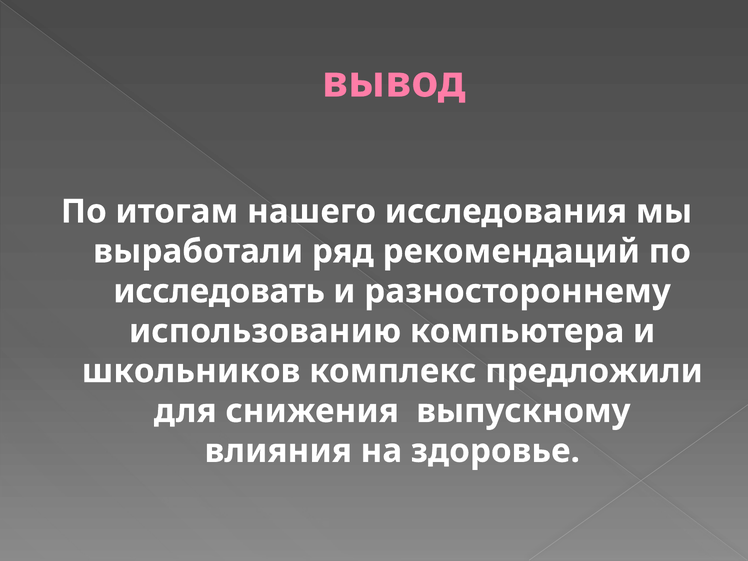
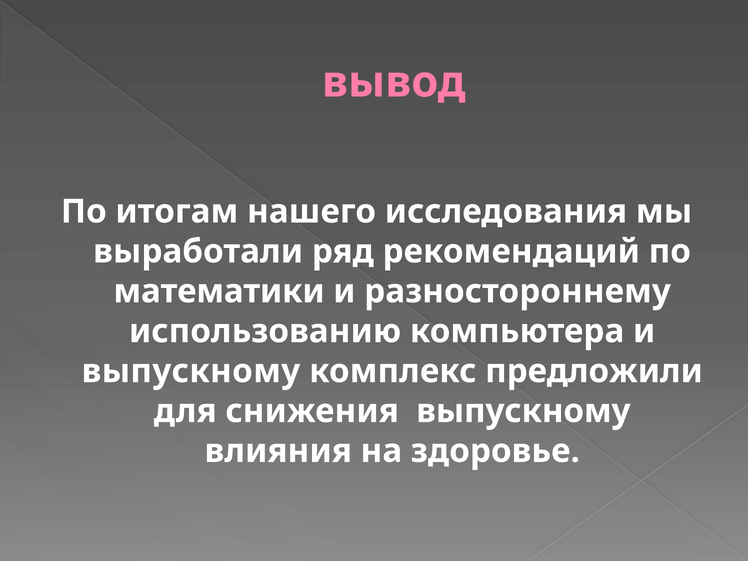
исследовать: исследовать -> математики (219, 291)
школьников: школьников -> выпускному (191, 371)
